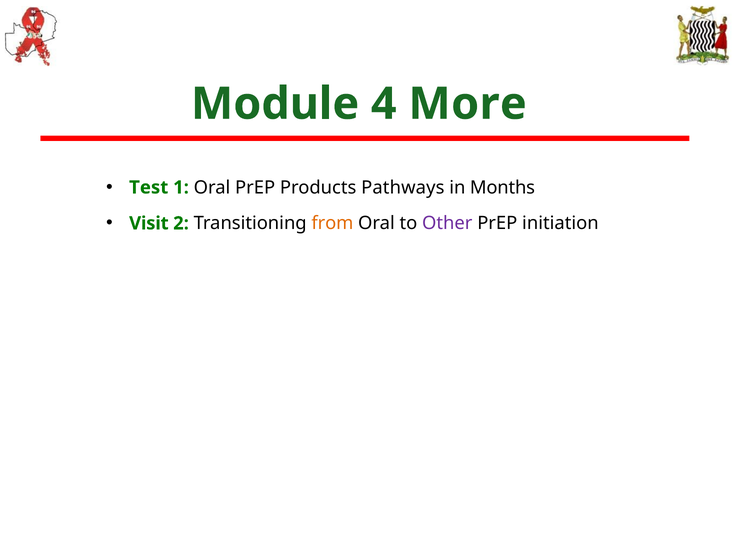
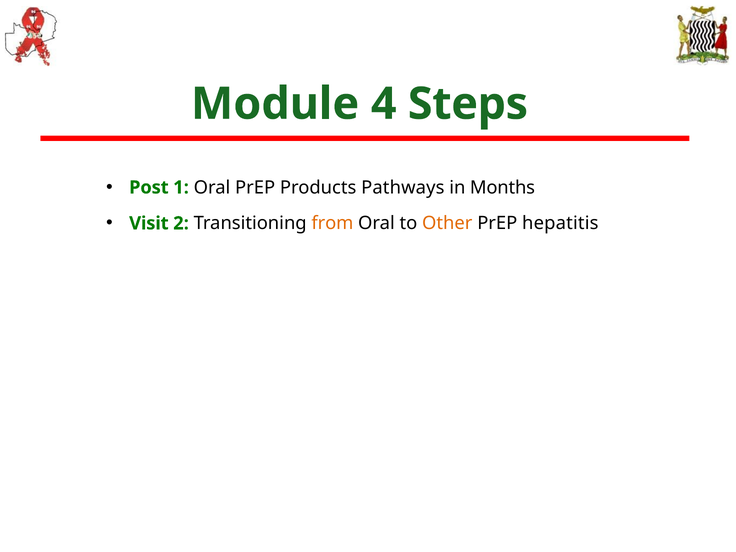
More: More -> Steps (468, 104)
Test: Test -> Post (149, 187)
Other colour: purple -> orange (447, 223)
initiation: initiation -> hepatitis (560, 223)
